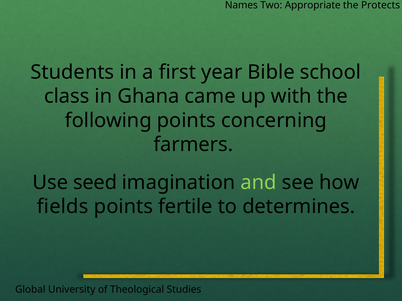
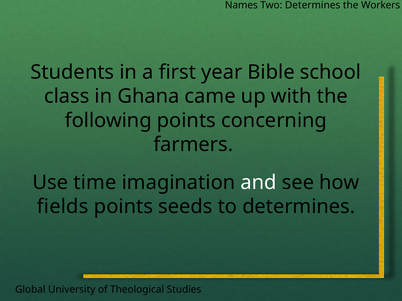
Two Appropriate: Appropriate -> Determines (313, 5)
Protects: Protects -> Workers (381, 5)
seed: seed -> time (95, 183)
and colour: light green -> white (259, 183)
fertile: fertile -> seeds (185, 207)
